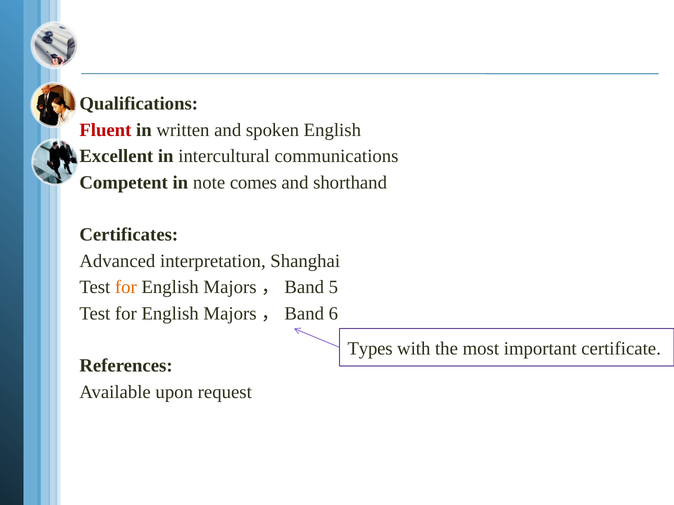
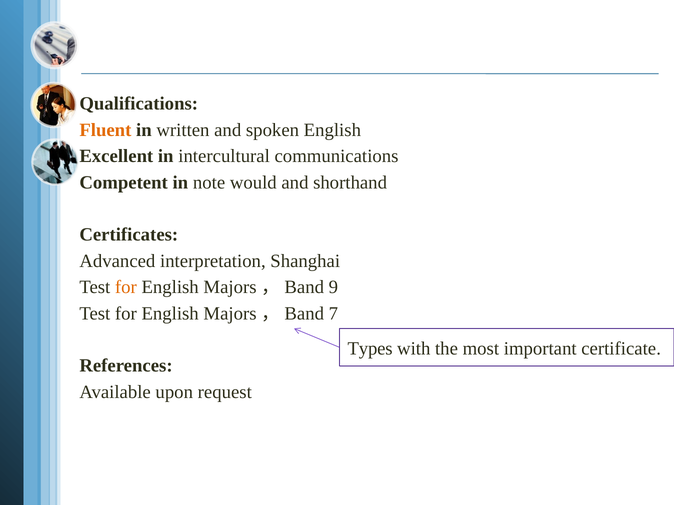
Fluent colour: red -> orange (105, 130)
comes: comes -> would (253, 183)
5: 5 -> 9 (333, 287)
6: 6 -> 7 (333, 314)
